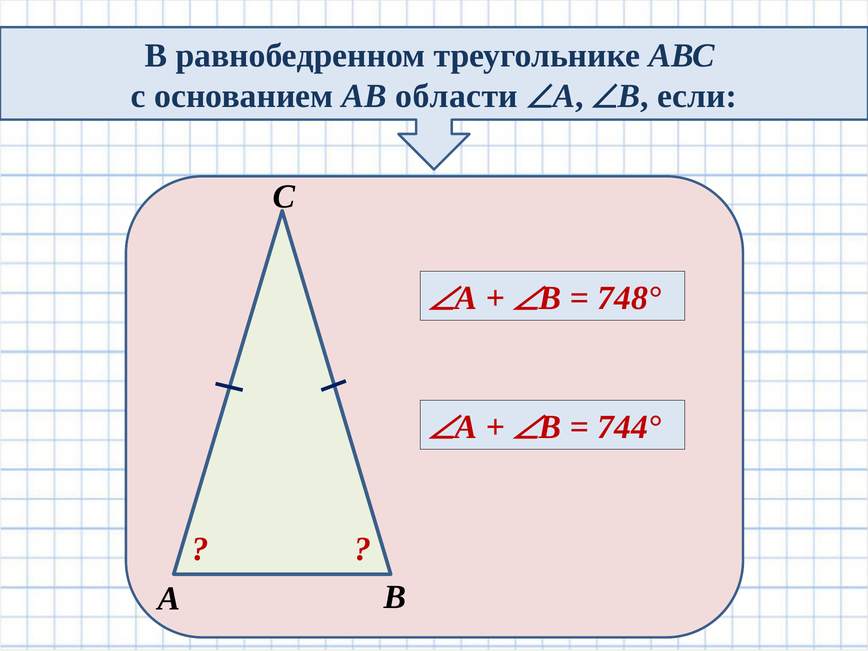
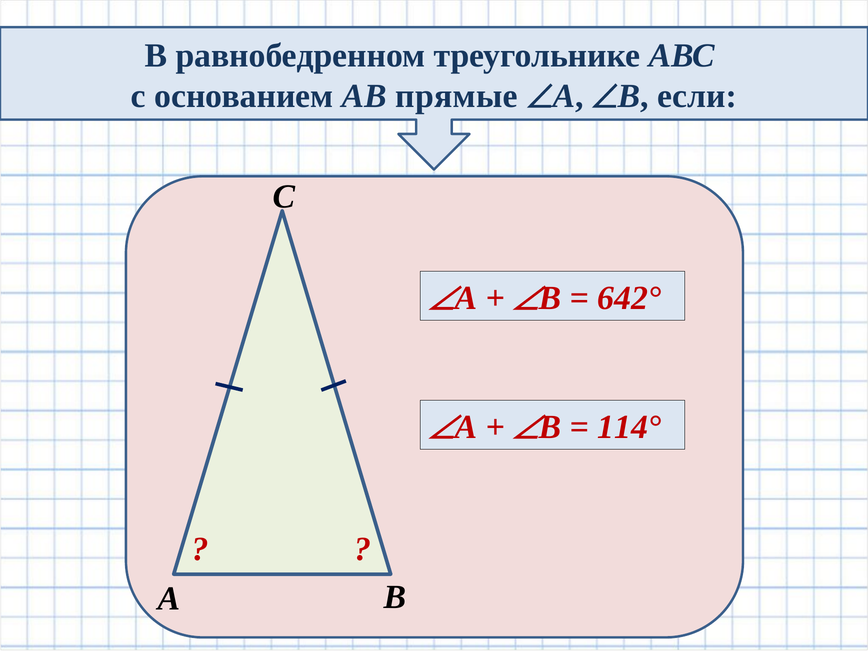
области: области -> прямые (457, 96)
748°: 748° -> 642° (629, 298)
744°: 744° -> 114° (629, 427)
